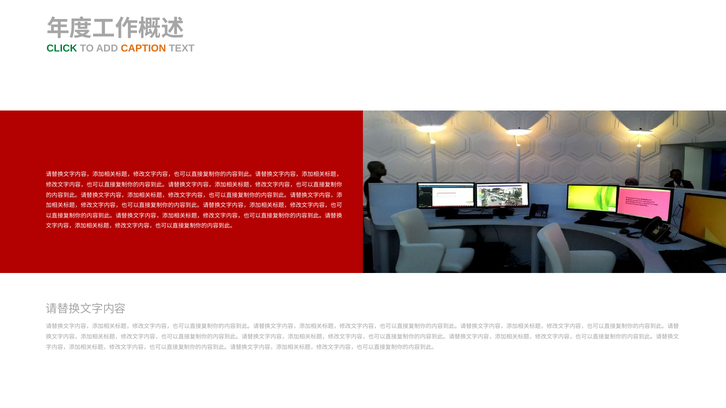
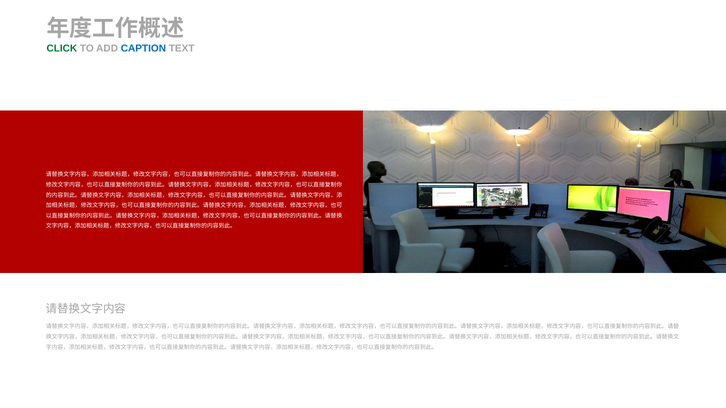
CAPTION colour: orange -> blue (143, 49)
